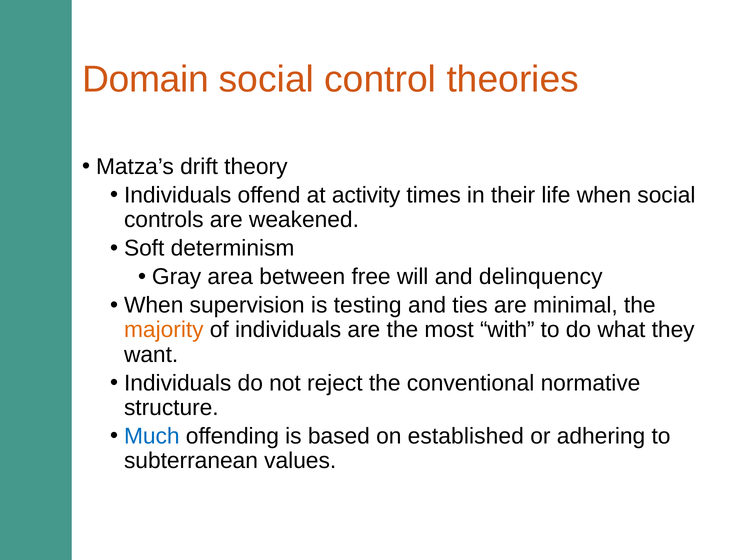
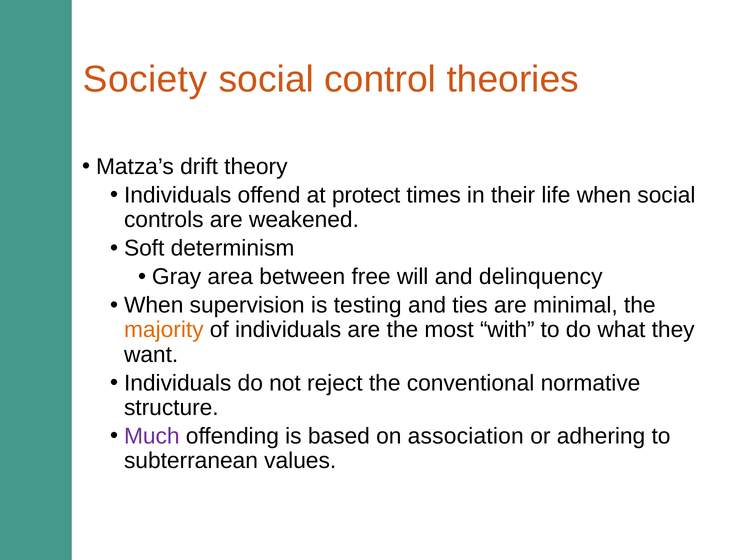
Domain: Domain -> Society (145, 79)
activity: activity -> protect (366, 195)
Much colour: blue -> purple (152, 436)
established: established -> association (466, 436)
